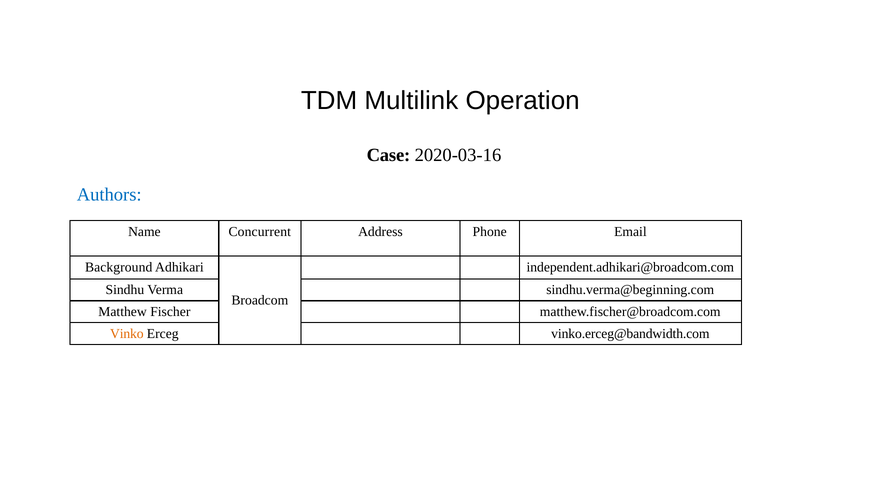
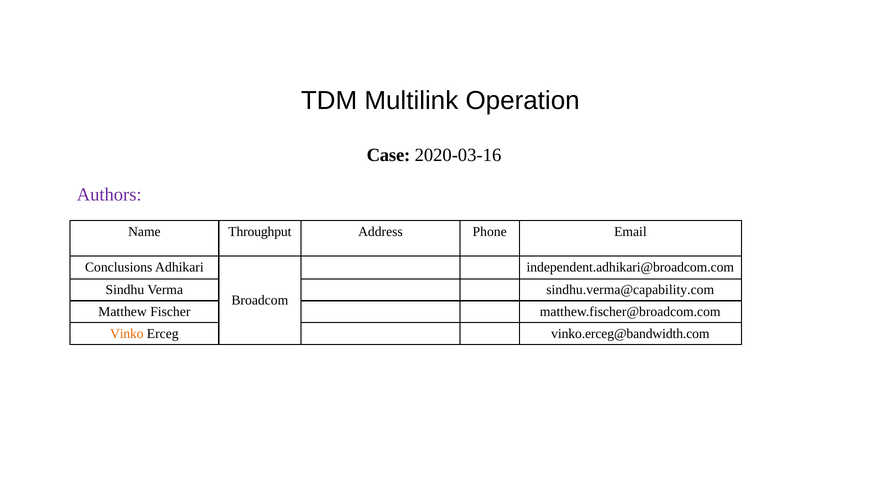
Authors colour: blue -> purple (109, 195)
Concurrent: Concurrent -> Throughput (260, 231)
Background: Background -> Conclusions (119, 267)
sindhu.verma@beginning.com: sindhu.verma@beginning.com -> sindhu.verma@capability.com (630, 290)
